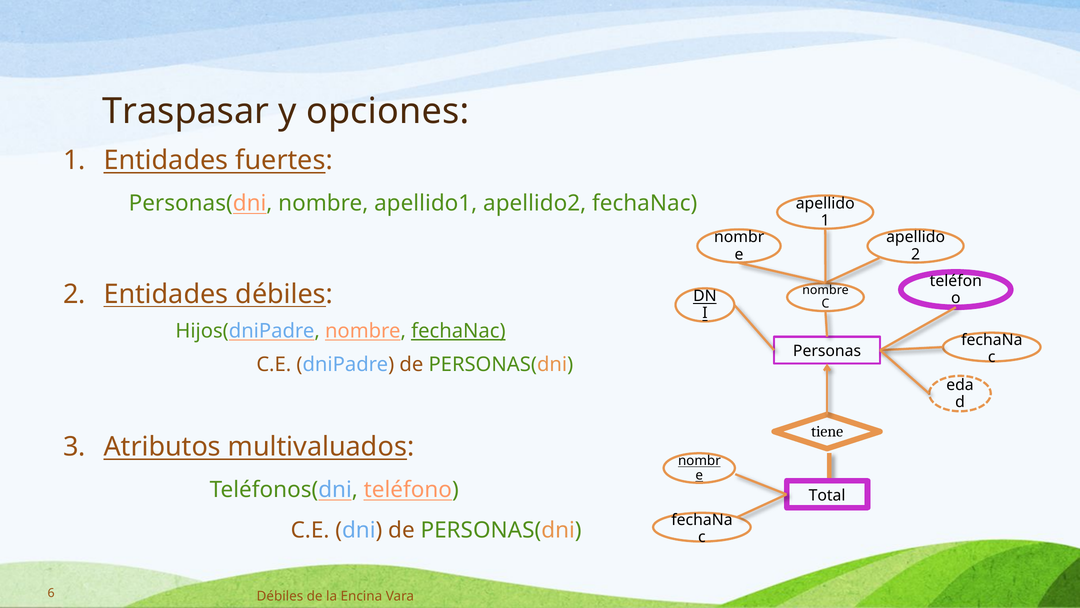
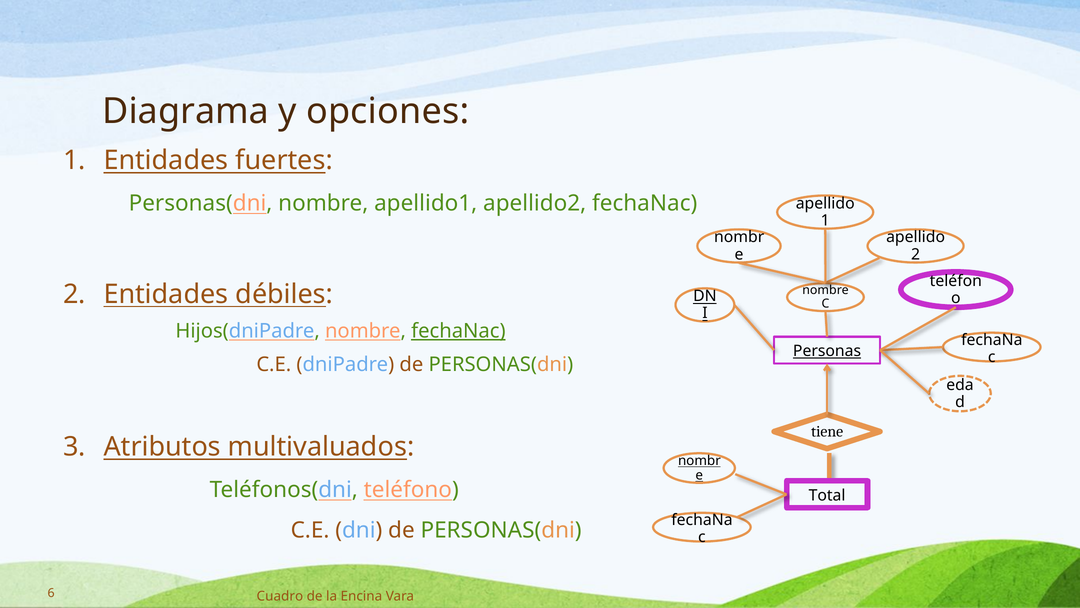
Traspasar: Traspasar -> Diagrama (186, 111)
Personas underline: none -> present (827, 351)
Débiles: Débiles -> Cuadro (280, 596)
